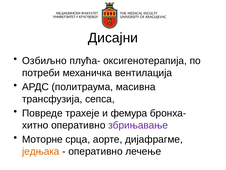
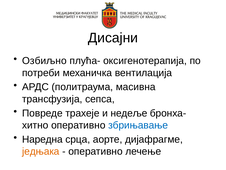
фемура: фемура -> недеље (129, 113)
збрињавање colour: purple -> blue (138, 125)
Моторне: Моторне -> Наредна (42, 139)
